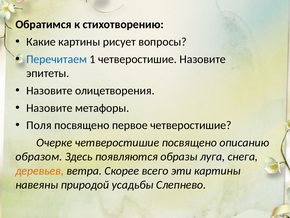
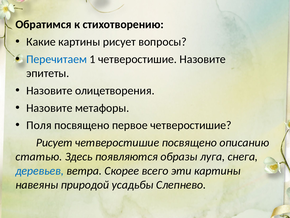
Очерке: Очерке -> Рисует (54, 142)
образом: образом -> статью (39, 156)
деревьев colour: orange -> blue (40, 170)
